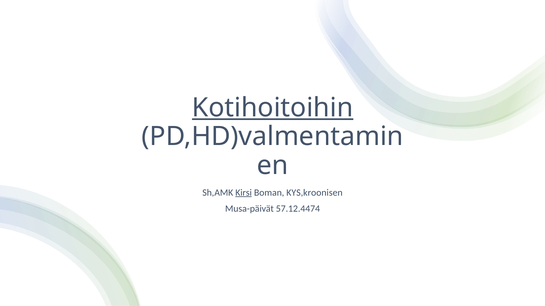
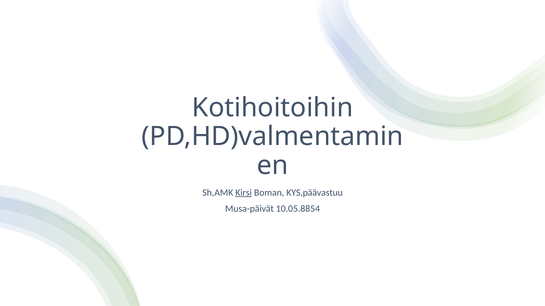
Kotihoitoihin underline: present -> none (273, 108)
KYS,kroonisen: KYS,kroonisen -> KYS,päävastuu (315, 193)
57.12.4474: 57.12.4474 -> 10.05.8854 (298, 209)
